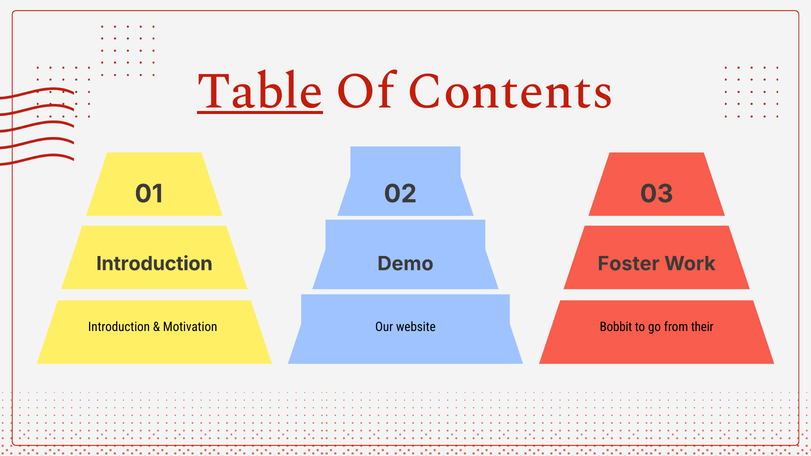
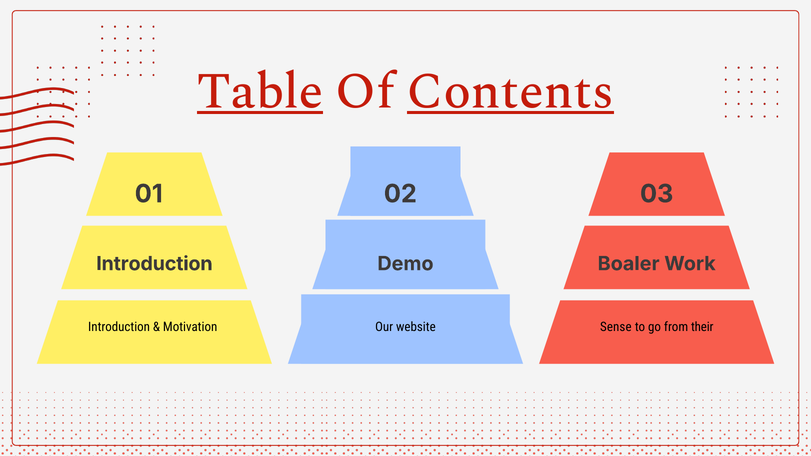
Contents underline: none -> present (510, 91)
Foster: Foster -> Boaler (629, 264)
Bobbit: Bobbit -> Sense (616, 327)
